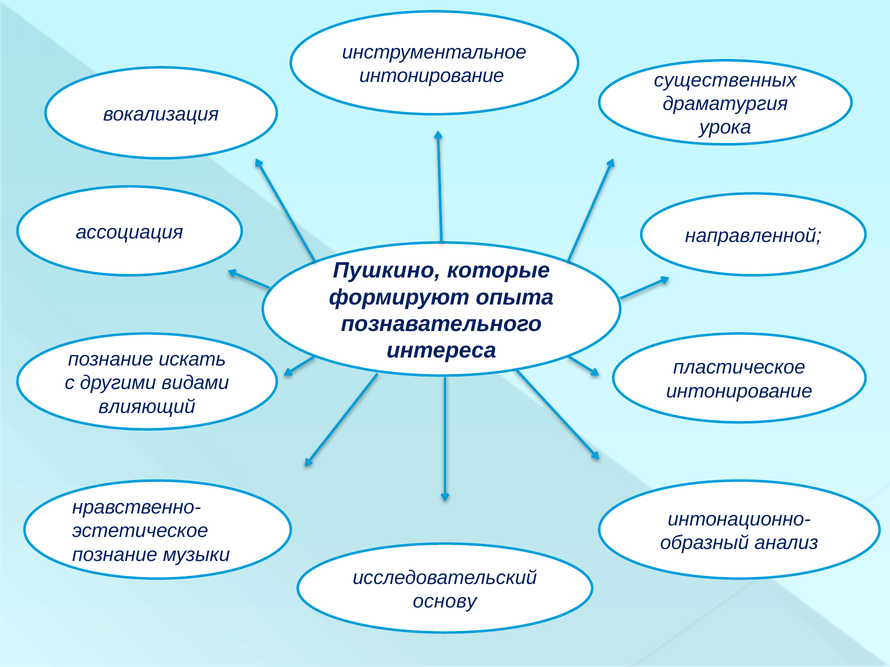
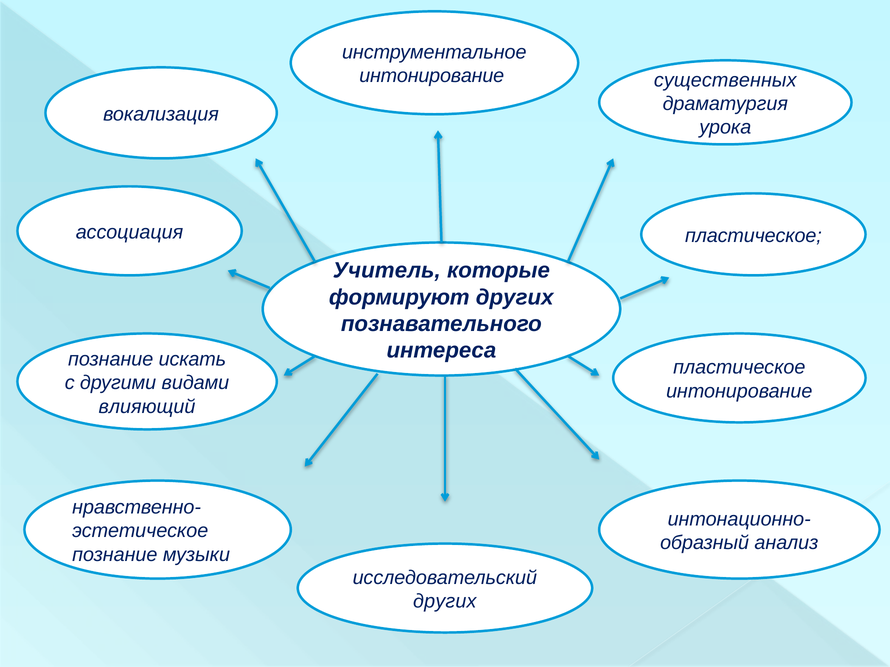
направленной: направленной -> пластическое (753, 236)
Пушкино: Пушкино -> Учитель (387, 271)
формируют опыта: опыта -> других (515, 297)
основу: основу -> других (445, 602)
